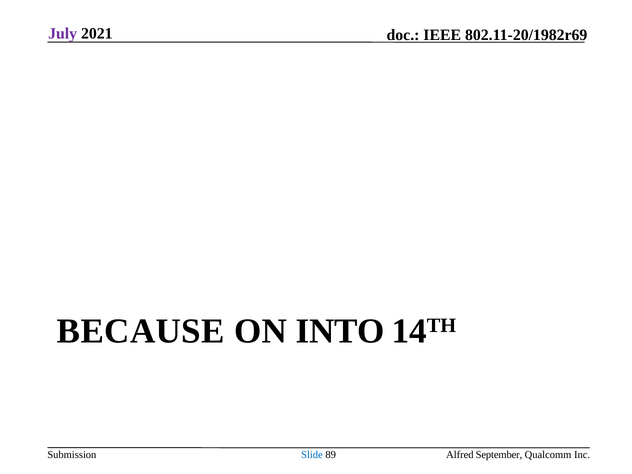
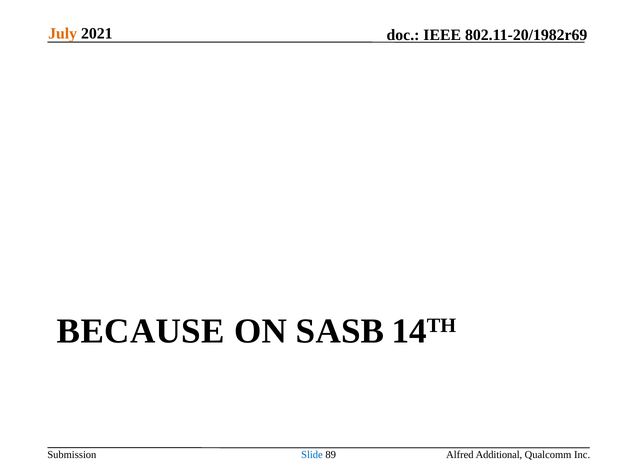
July colour: purple -> orange (63, 34)
INTO: INTO -> SASB (340, 331)
September: September -> Additional (499, 455)
